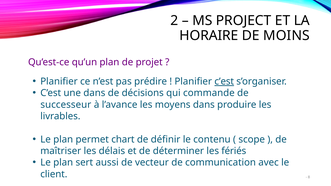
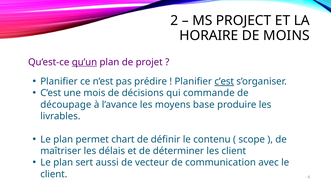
qu’un underline: none -> present (84, 62)
une dans: dans -> mois (94, 93)
successeur: successeur -> découpage (66, 105)
moyens dans: dans -> base (204, 105)
les fériés: fériés -> client (234, 151)
